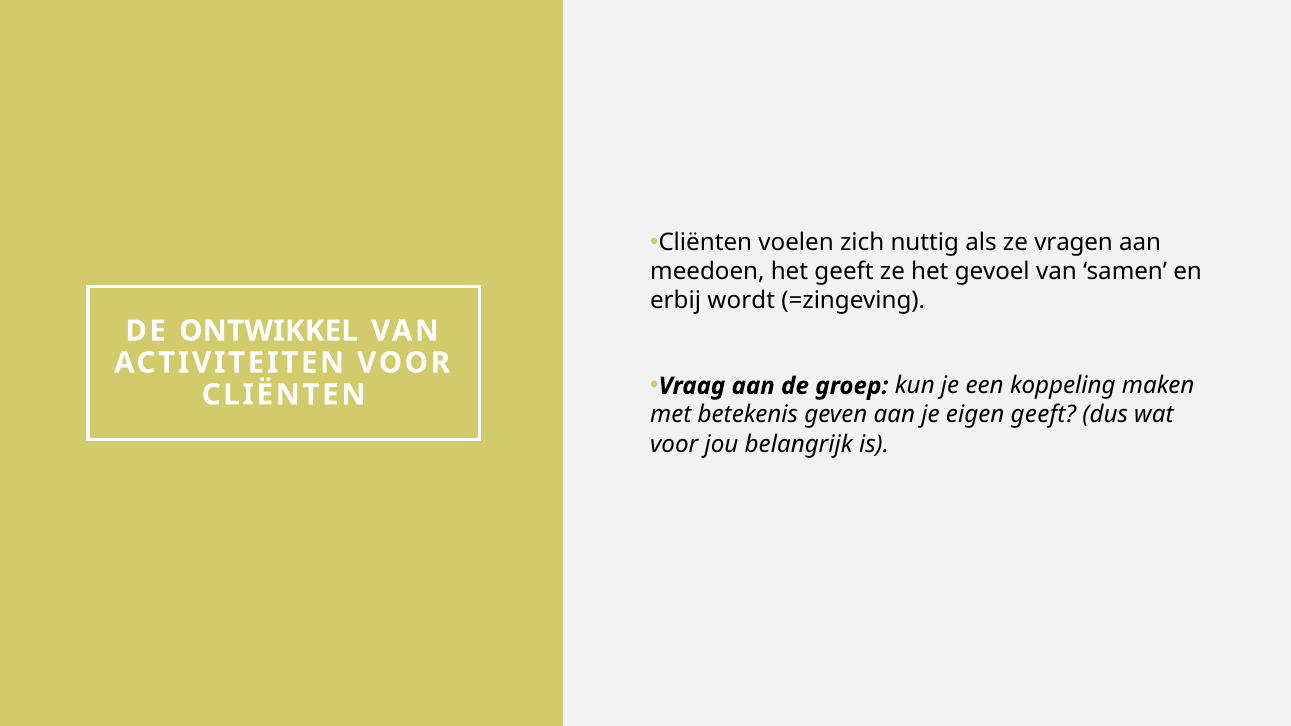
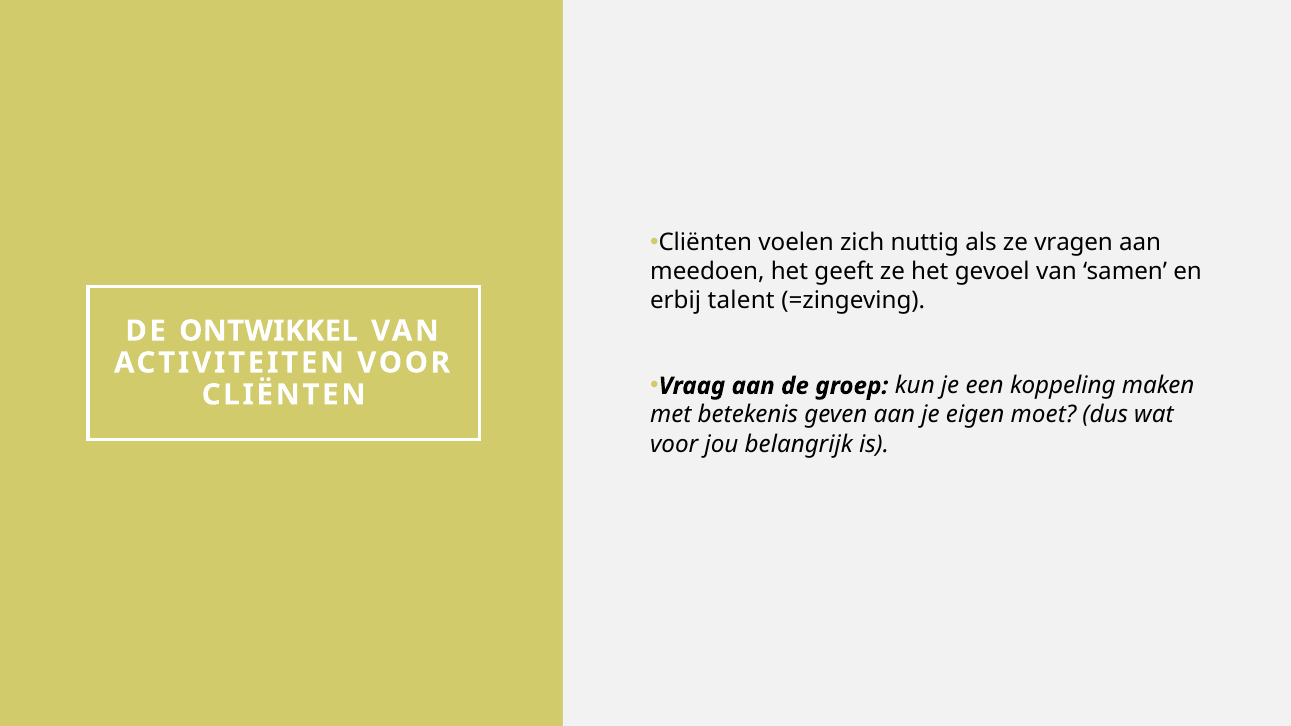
wordt: wordt -> talent (741, 301)
eigen geeft: geeft -> moet (1044, 415)
